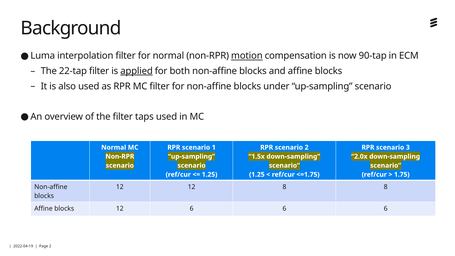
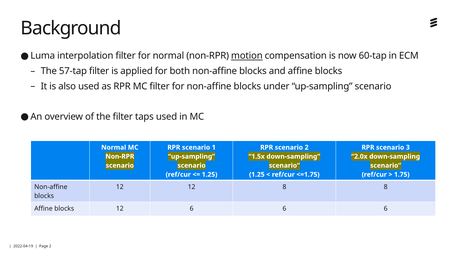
90-tap: 90-tap -> 60-tap (373, 56)
22-tap: 22-tap -> 57-tap (73, 71)
applied underline: present -> none (137, 71)
